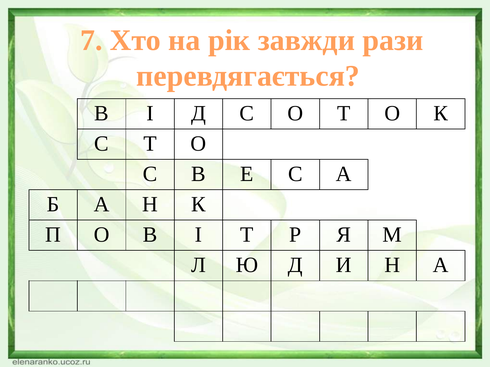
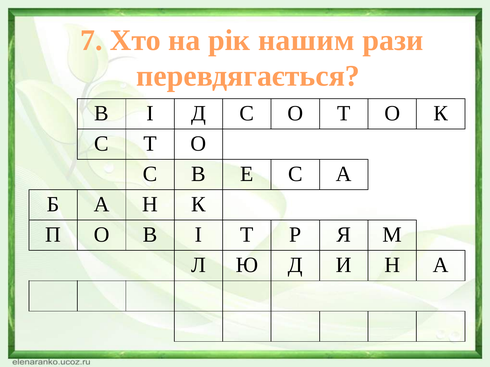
завжди: завжди -> нашим (306, 40)
